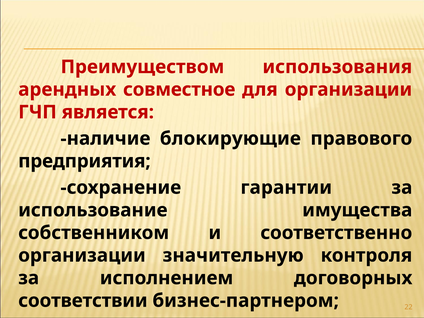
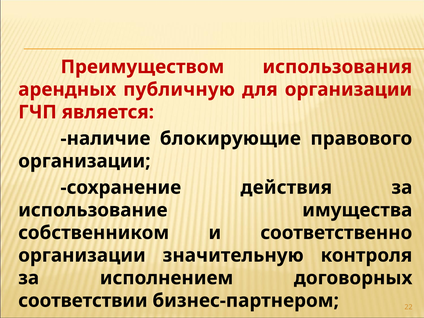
совместное: совместное -> публичную (179, 90)
предприятия: предприятия -> организации (84, 161)
гарантии: гарантии -> действия (286, 188)
